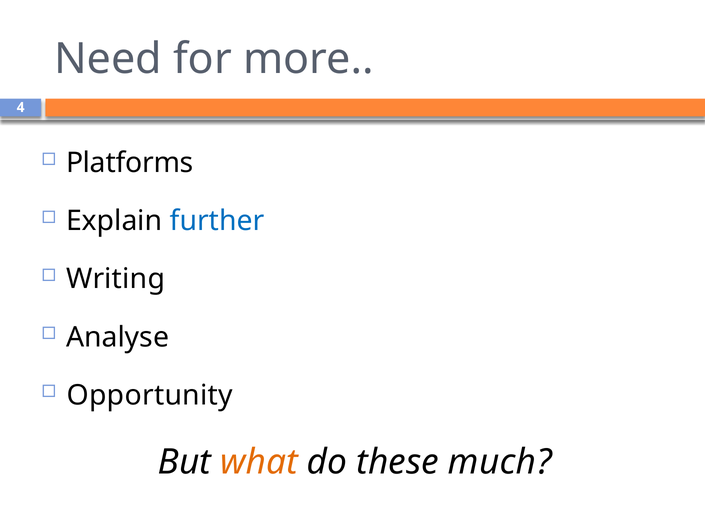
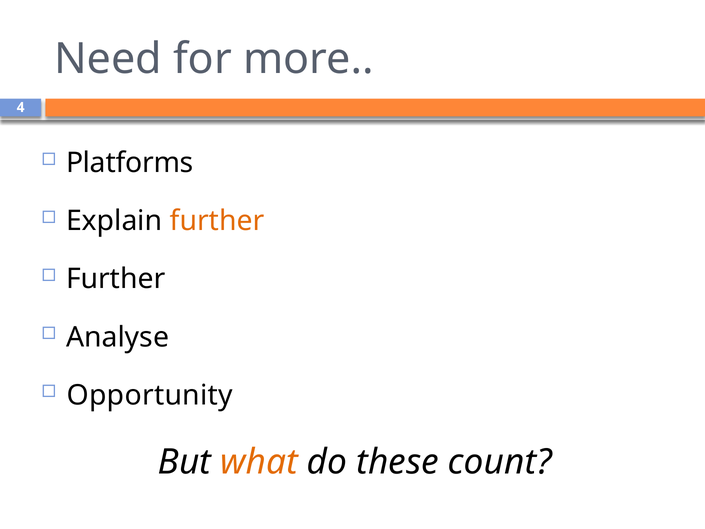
further colour: blue -> orange (217, 221)
Writing: Writing -> Further (116, 279)
much: much -> count (500, 462)
